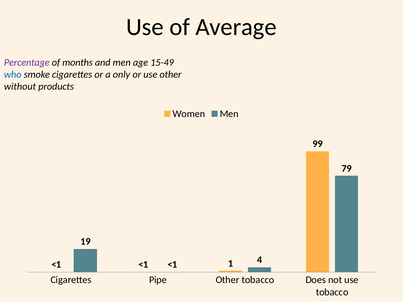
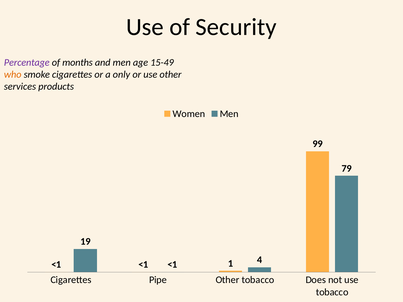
Average: Average -> Security (236, 27)
who colour: blue -> orange (13, 75)
without: without -> services (20, 87)
